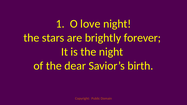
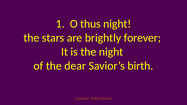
love: love -> thus (90, 24)
